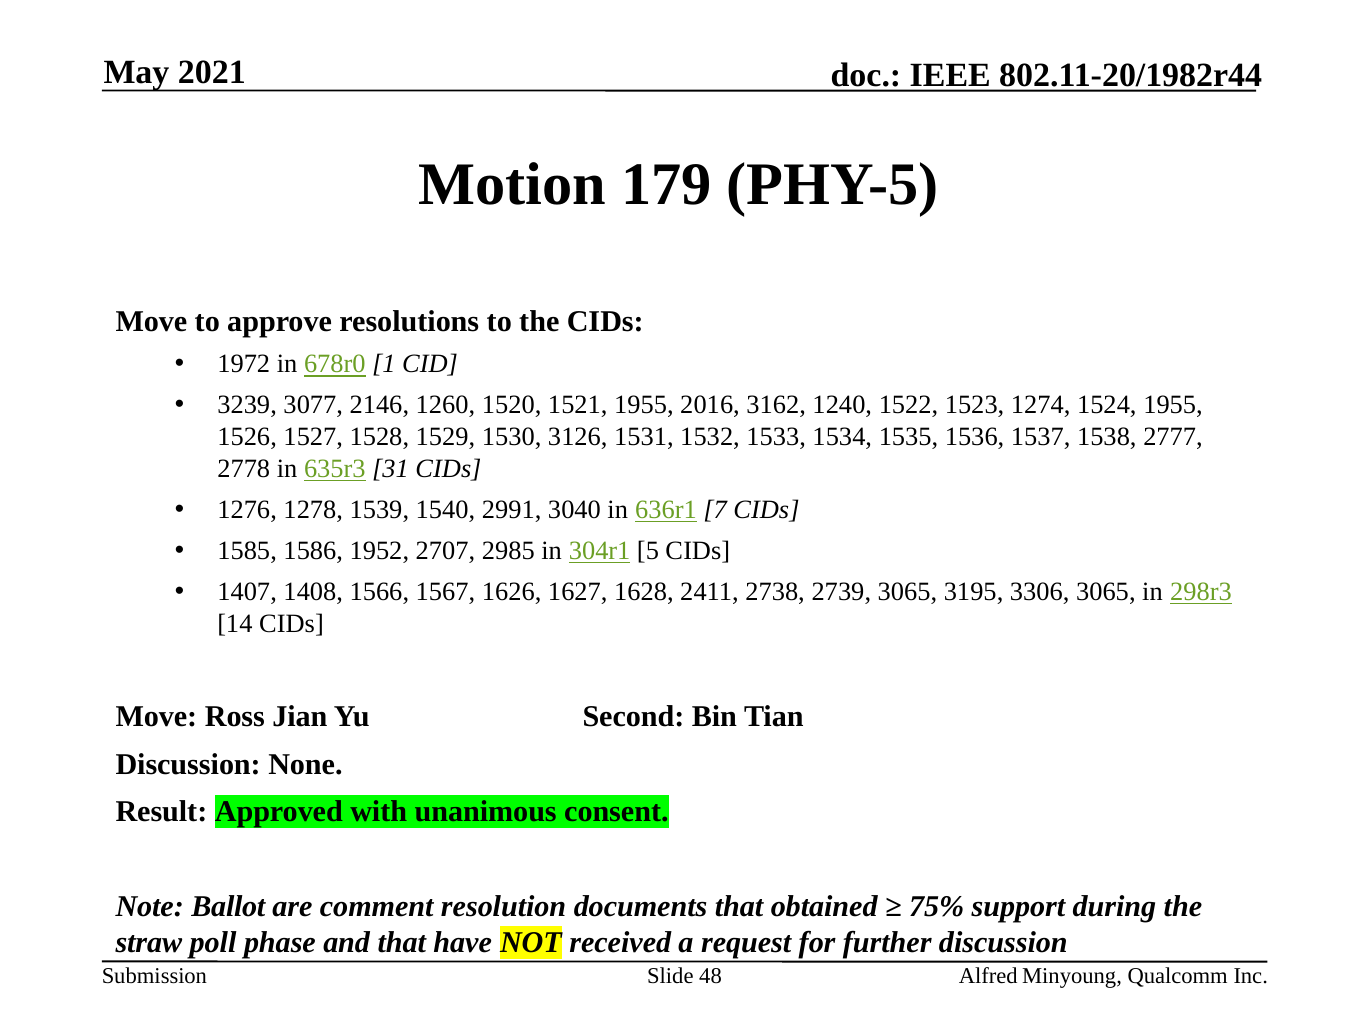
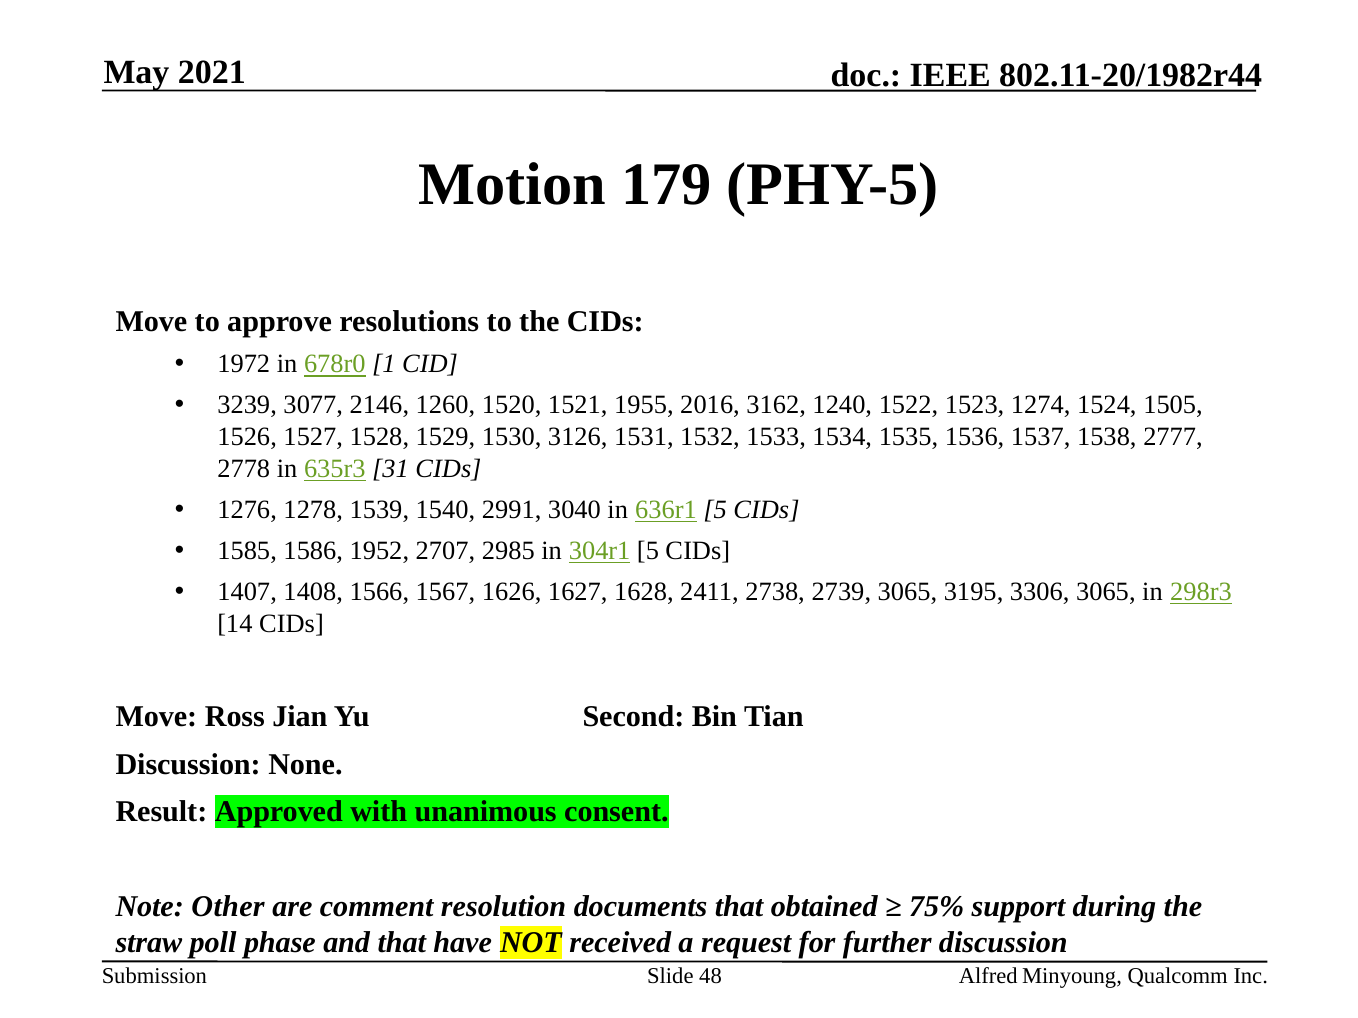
1524 1955: 1955 -> 1505 (1173, 405)
636r1 7: 7 -> 5 (715, 510)
Ballot: Ballot -> Other (228, 907)
